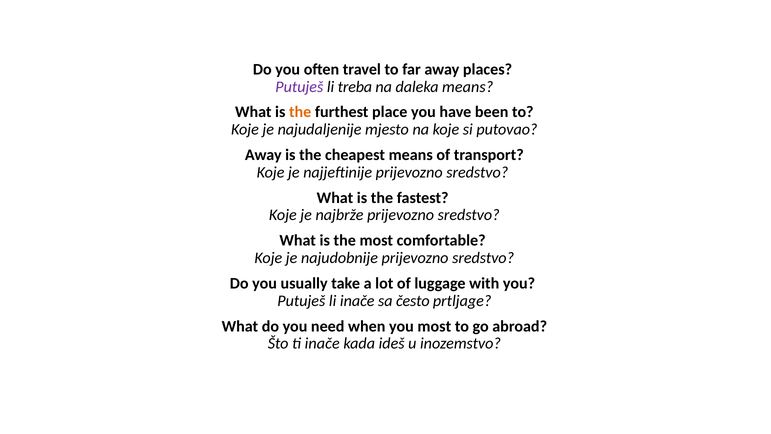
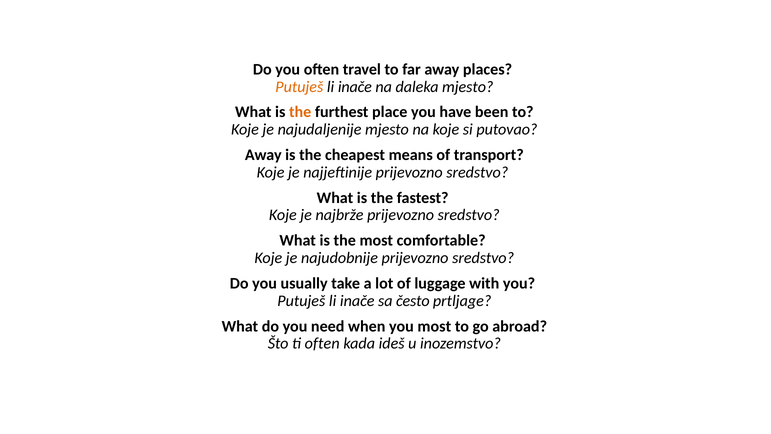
Putuješ colour: purple -> orange (299, 87)
treba: treba -> inače (355, 87)
daleka means: means -> mjesto (468, 87)
ti inače: inače -> often (322, 343)
